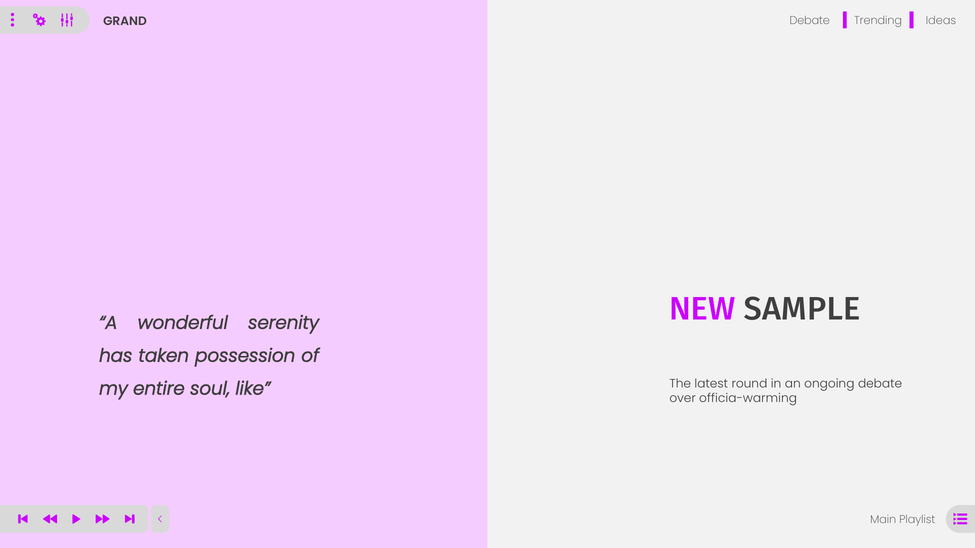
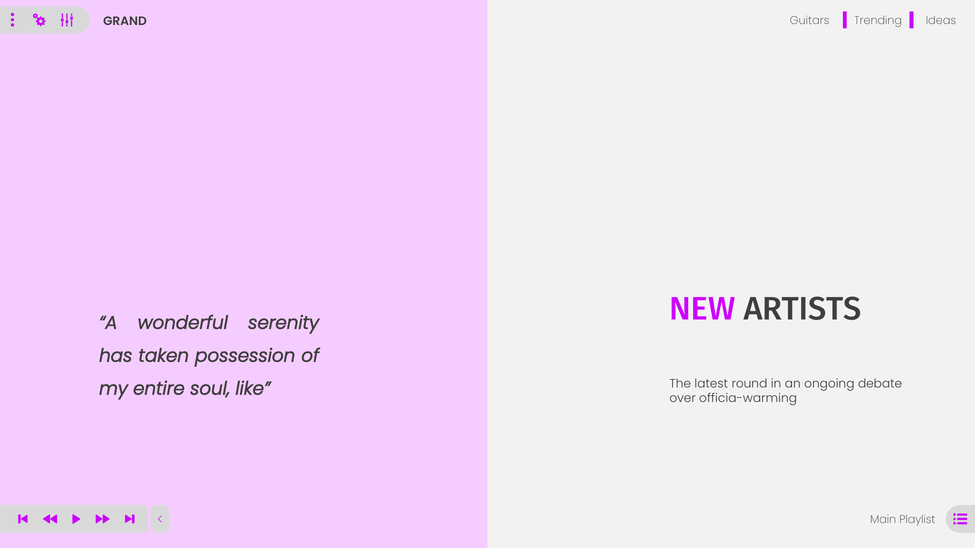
Debate: Debate -> Guitars (810, 20)
SAMPLE: SAMPLE -> ARTISTS (802, 309)
